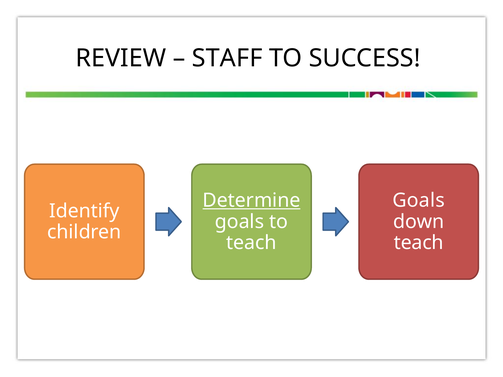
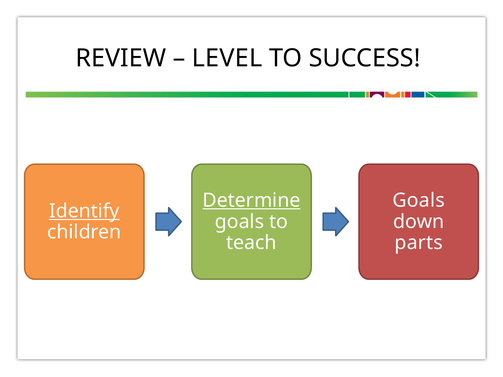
STAFF: STAFF -> LEVEL (227, 58)
Identify underline: none -> present (84, 211)
teach: teach -> parts (419, 243)
